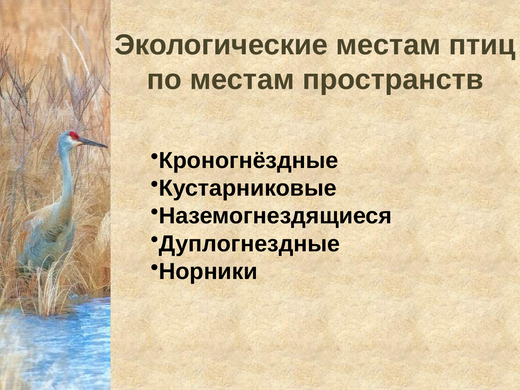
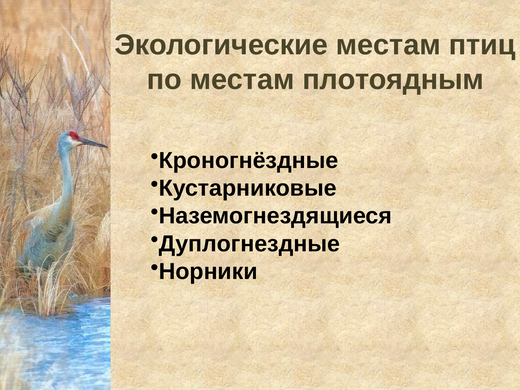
пространств: пространств -> плотоядным (393, 80)
